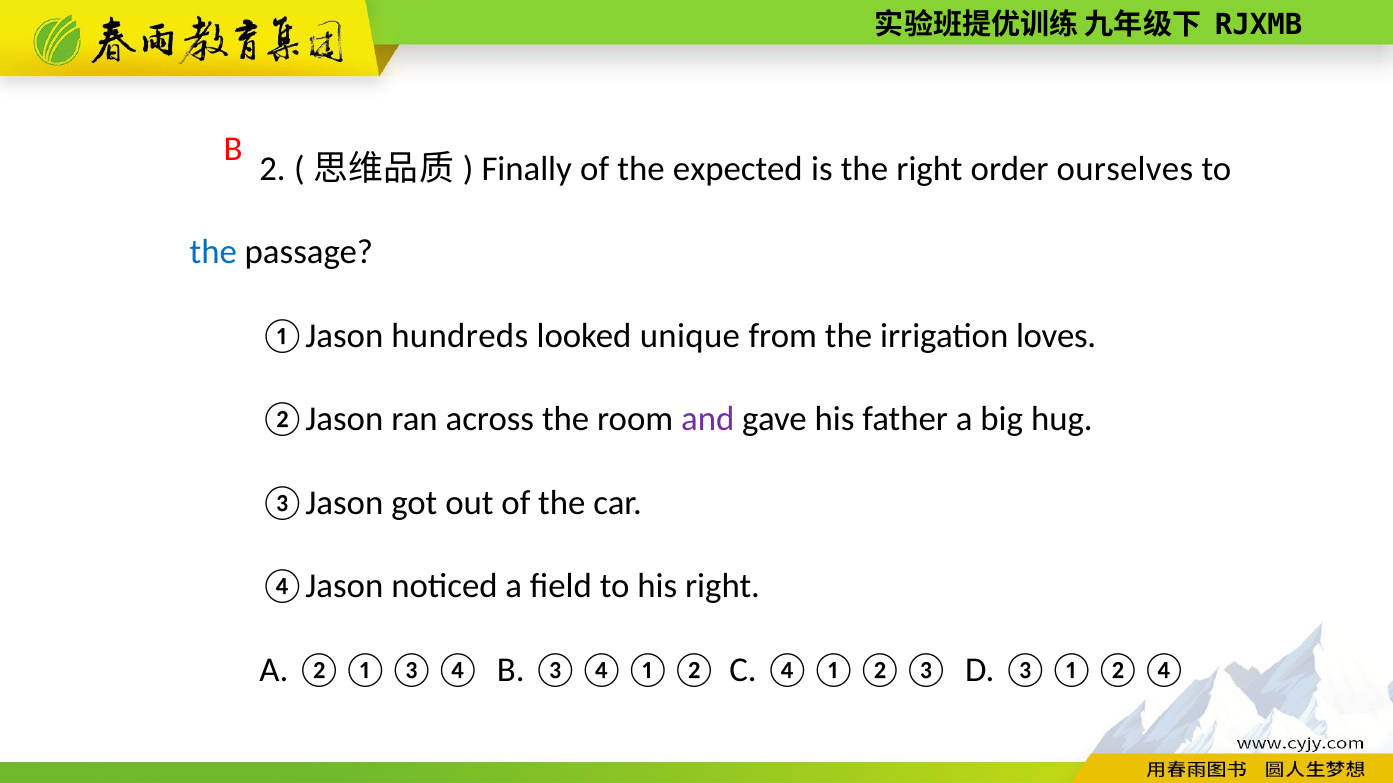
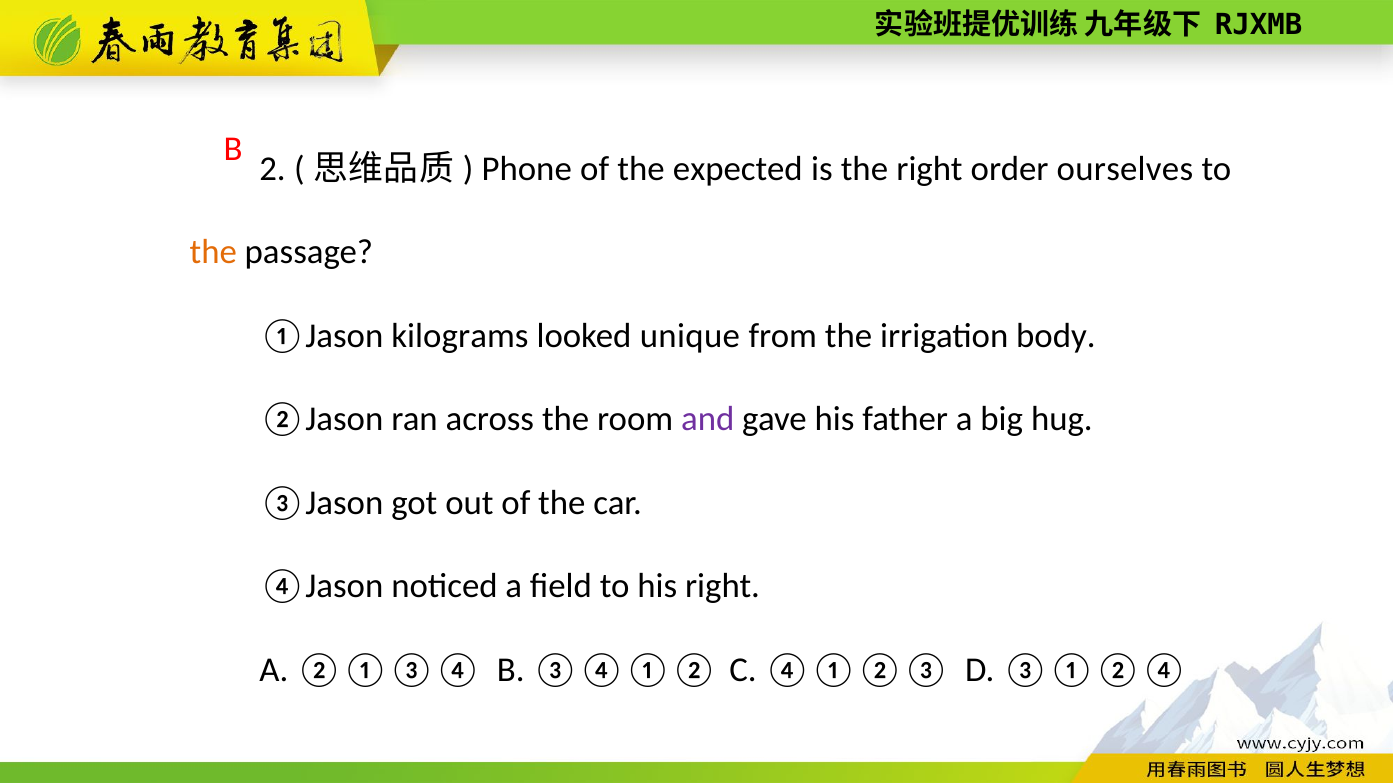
Finally: Finally -> Phone (527, 169)
the colour: blue -> orange (213, 252)
hundreds: hundreds -> kilograms (460, 336)
loves: loves -> body (1056, 336)
